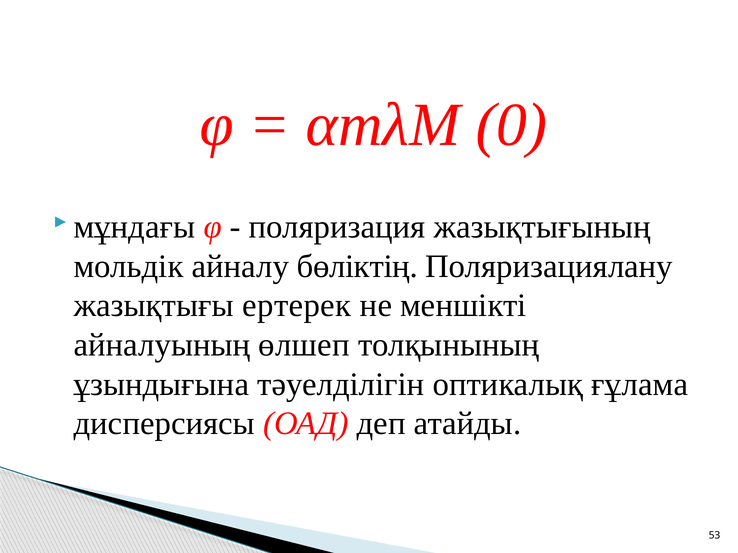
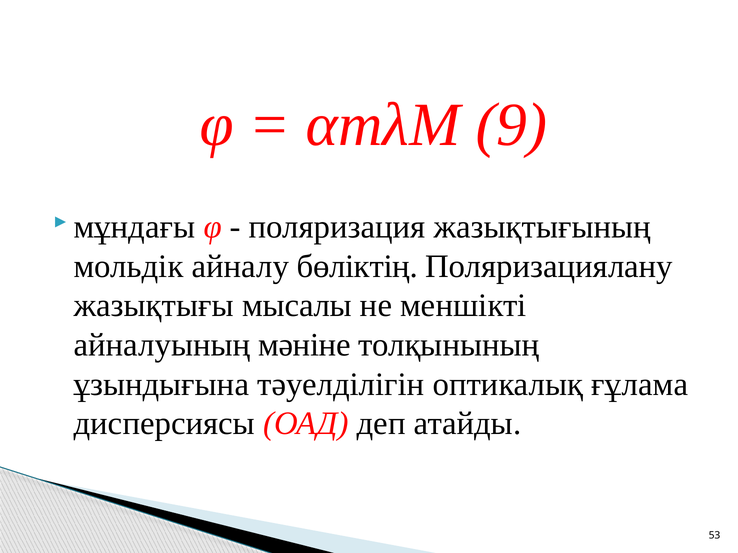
0: 0 -> 9 (511, 125)
ертерек: ертерек -> мысалы (297, 306)
өлшеп: өлшеп -> мәніне (304, 345)
